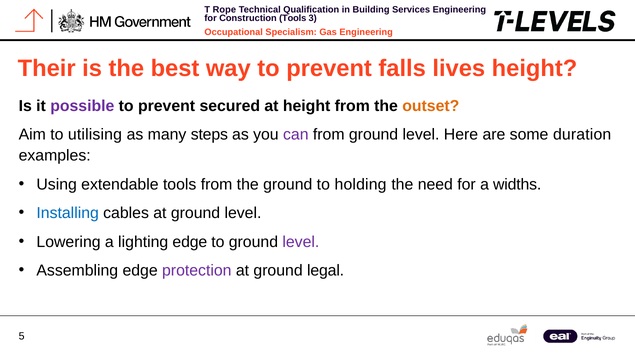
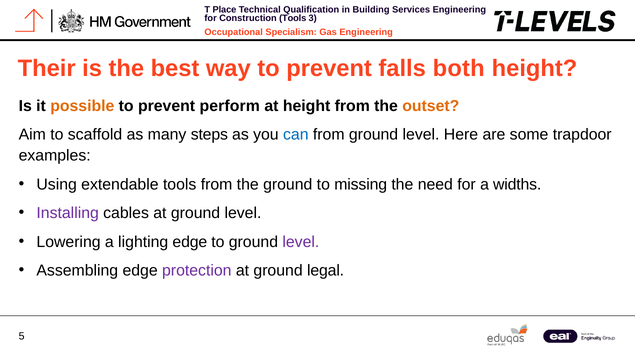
Rope: Rope -> Place (224, 10)
lives: lives -> both (459, 69)
possible colour: purple -> orange (82, 106)
secured: secured -> perform (230, 106)
utilising: utilising -> scaffold (95, 135)
can colour: purple -> blue (296, 135)
duration: duration -> trapdoor (582, 135)
holding: holding -> missing (361, 184)
Installing colour: blue -> purple (68, 213)
